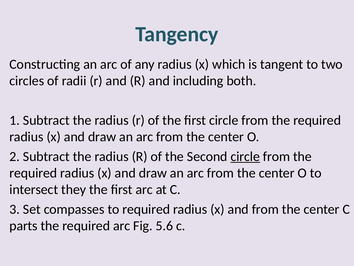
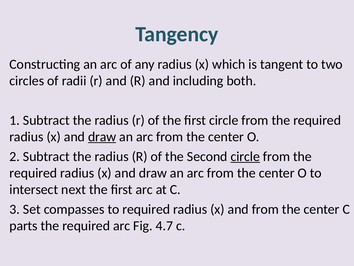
draw underline: none -> present (102, 137)
they: they -> next (74, 189)
5.6: 5.6 -> 4.7 (164, 225)
